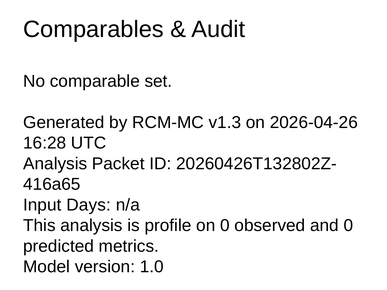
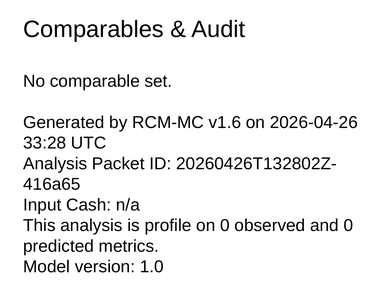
v1.3: v1.3 -> v1.6 (225, 122)
16:28: 16:28 -> 33:28 (45, 143)
Days: Days -> Cash (89, 205)
